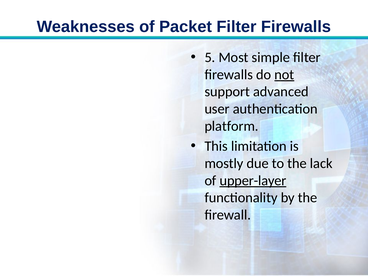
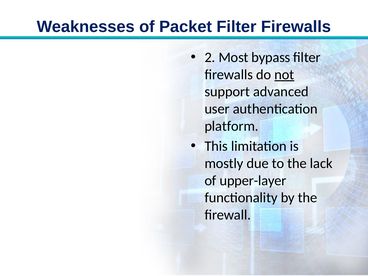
5: 5 -> 2 (210, 57)
simple: simple -> bypass (271, 57)
upper-layer underline: present -> none (253, 181)
